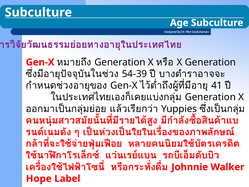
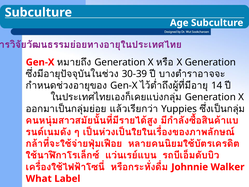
54-39: 54-39 -> 30-39 (134, 74)
41: 41 -> 14 (217, 85)
Hope: Hope -> What (39, 178)
